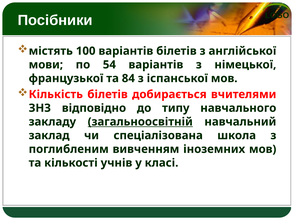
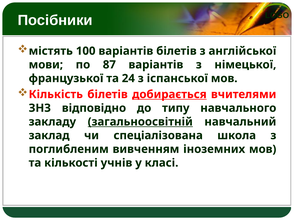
54: 54 -> 87 (109, 65)
84: 84 -> 24 (128, 79)
добирається underline: none -> present (169, 95)
